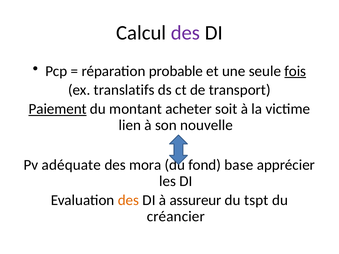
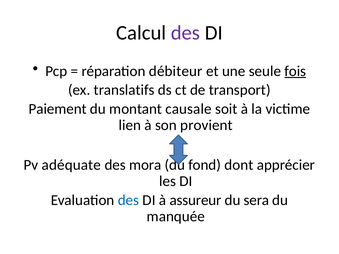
probable: probable -> débiteur (176, 71)
Paiement underline: present -> none (58, 109)
acheter: acheter -> causale (188, 109)
nouvelle: nouvelle -> provient (207, 125)
base: base -> dont (239, 165)
des colour: orange -> blue (128, 200)
tspt: tspt -> sera (256, 200)
créancier: créancier -> manquée (176, 217)
